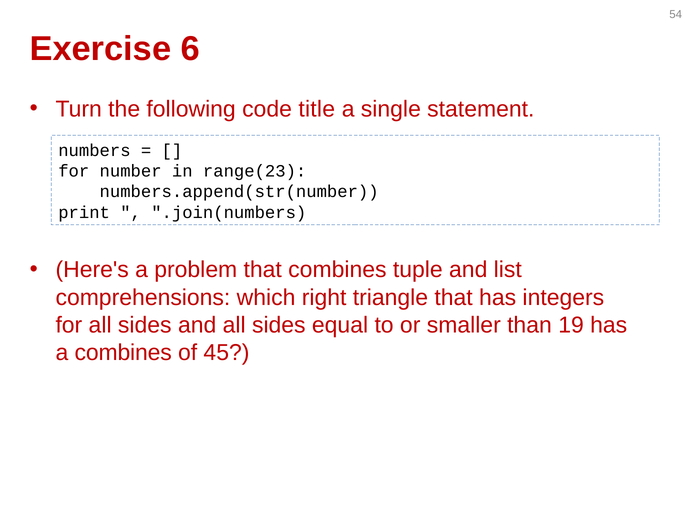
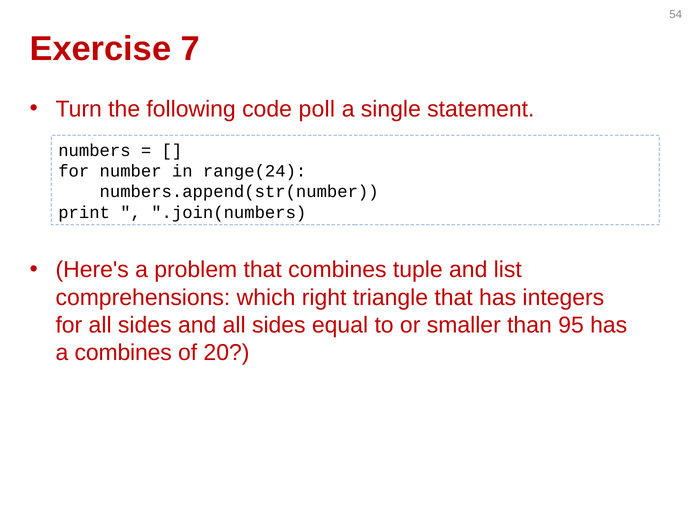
6: 6 -> 7 (190, 49)
title: title -> poll (317, 109)
range(23: range(23 -> range(24 (255, 171)
19: 19 -> 95 (571, 325)
45: 45 -> 20 (226, 352)
